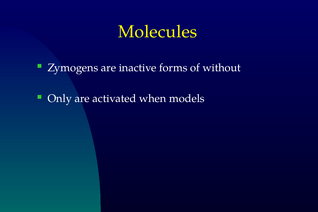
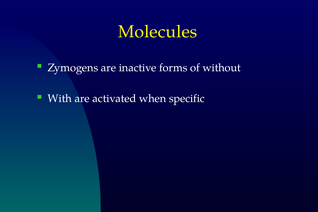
Only: Only -> With (60, 98)
models: models -> specific (187, 98)
